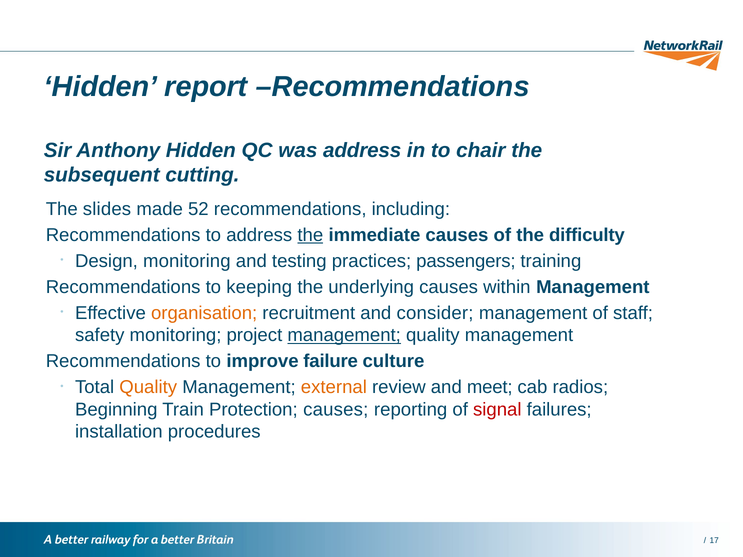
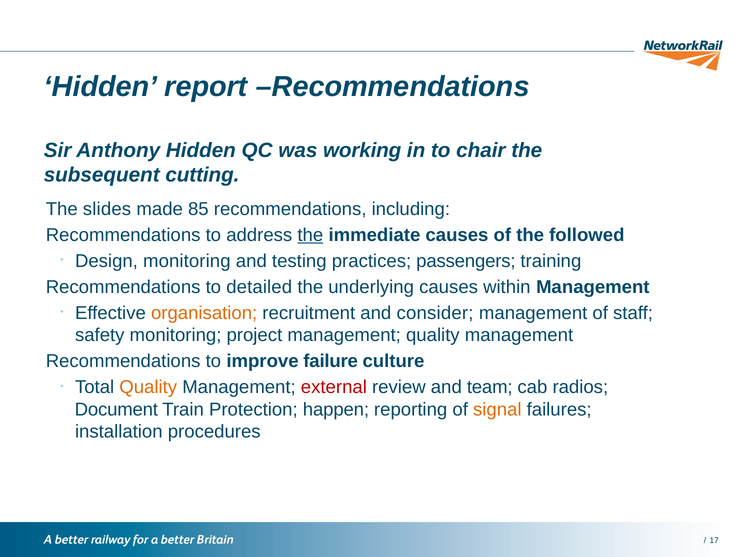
was address: address -> working (362, 150)
52: 52 -> 85 (198, 209)
difficulty: difficulty -> followed (587, 235)
keeping: keeping -> detailed (259, 287)
management underline: present -> none (344, 335)
external colour: orange -> red (334, 387)
meet: meet -> team (490, 387)
Beginning: Beginning -> Document (116, 410)
Protection causes: causes -> happen (336, 410)
signal colour: red -> orange (497, 410)
